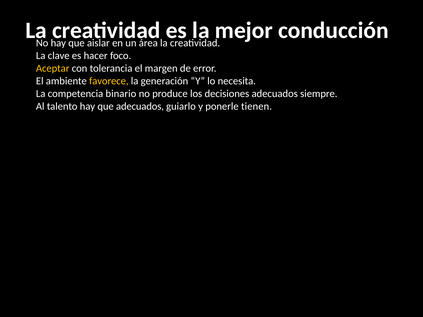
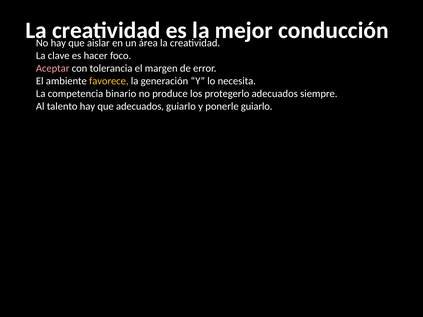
Aceptar colour: yellow -> pink (53, 68)
decisiones: decisiones -> protegerlo (227, 94)
ponerle tienen: tienen -> guiarlo (257, 106)
